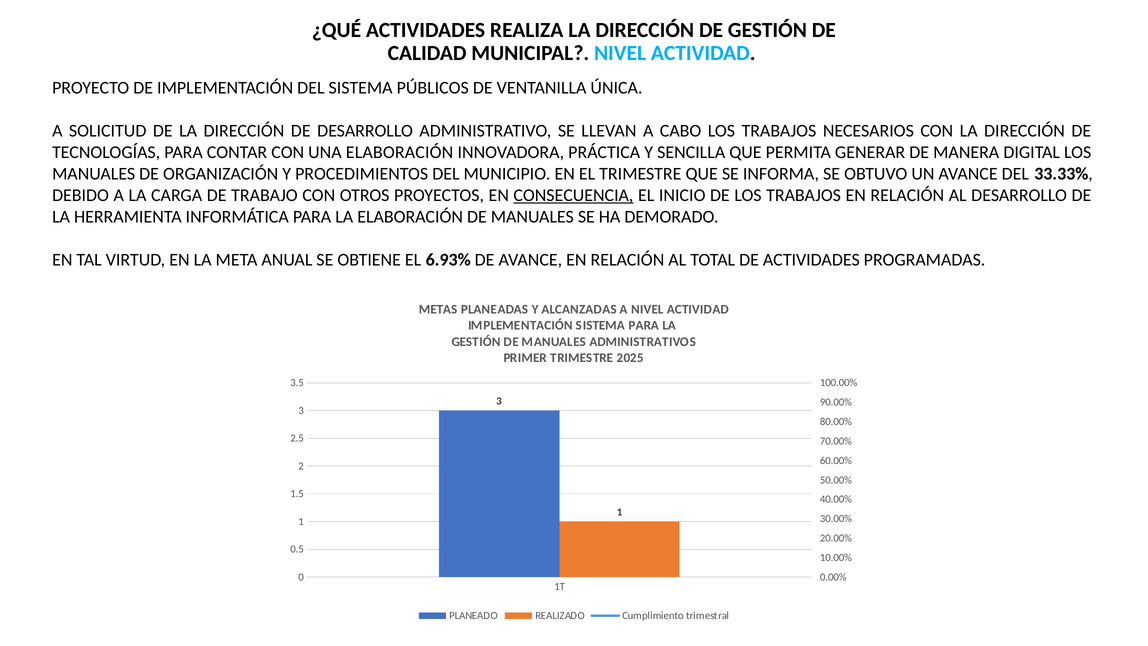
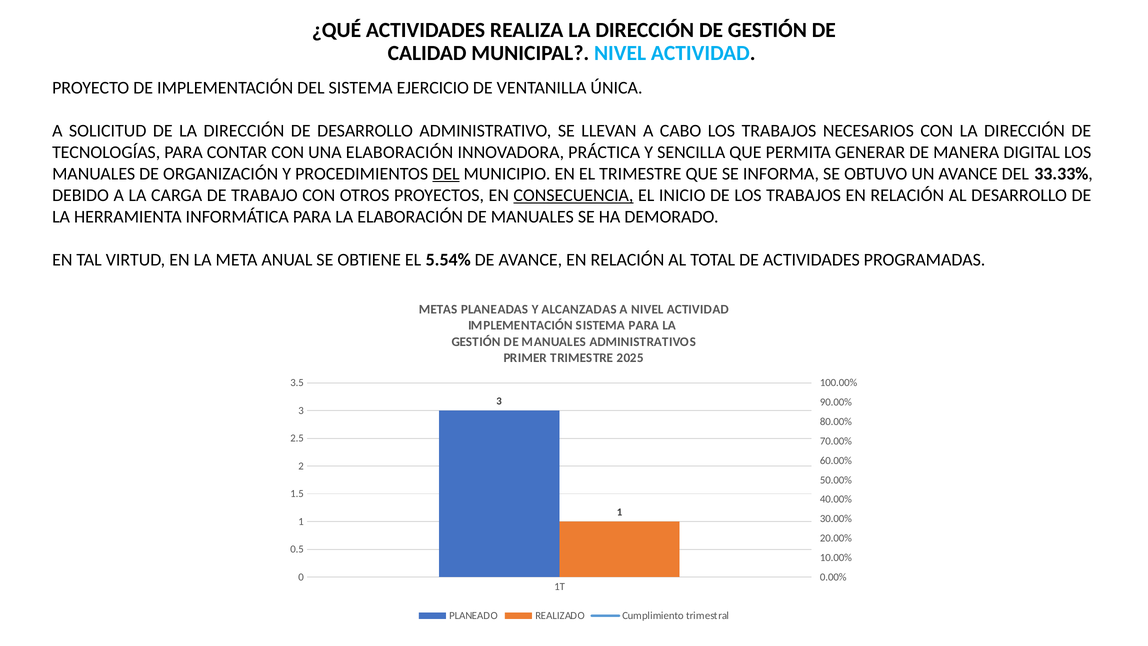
PÚBLICOS: PÚBLICOS -> EJERCICIO (433, 88)
DEL underline: none -> present (446, 174)
6.93%: 6.93% -> 5.54% (448, 260)
